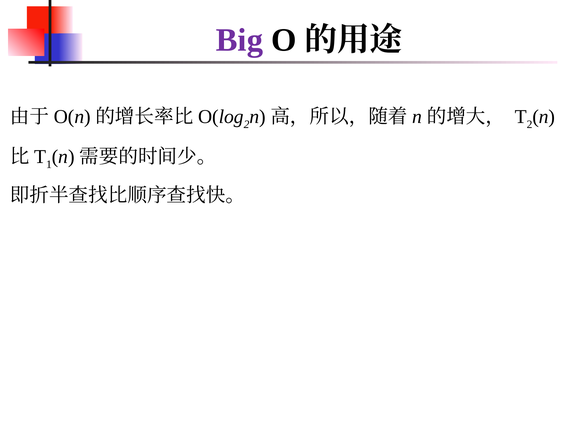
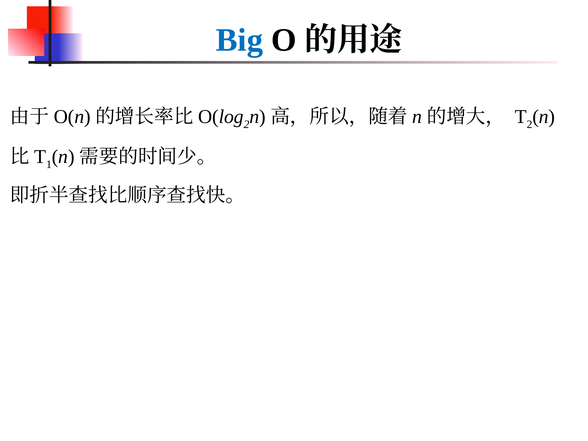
Big colour: purple -> blue (239, 40)
